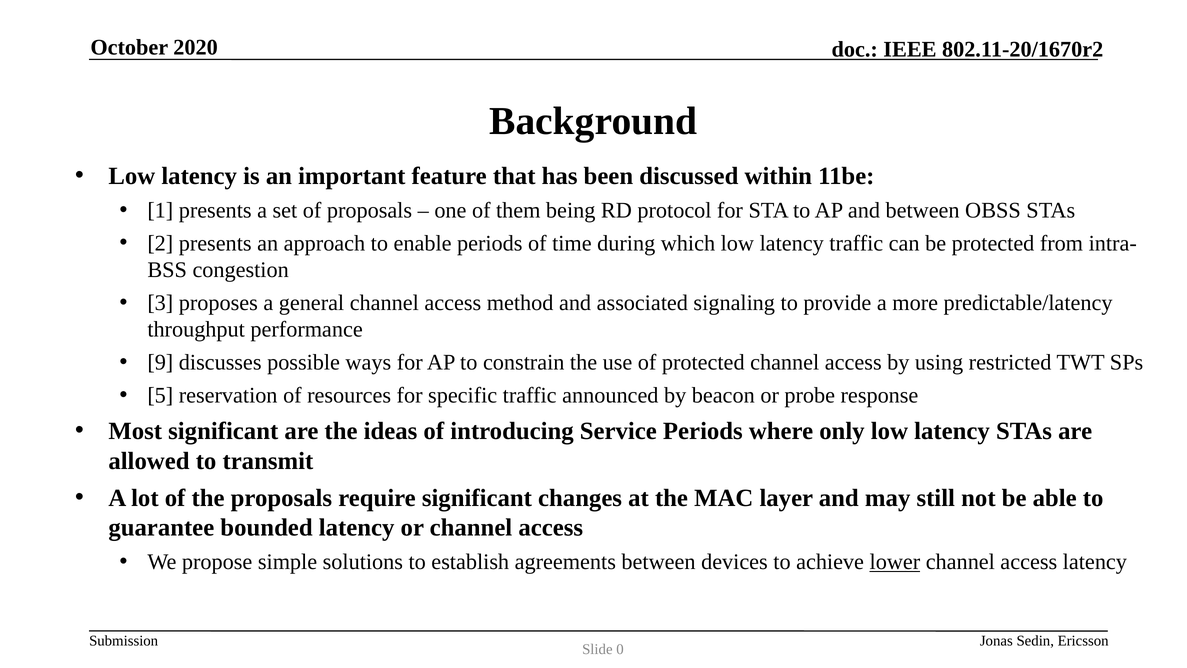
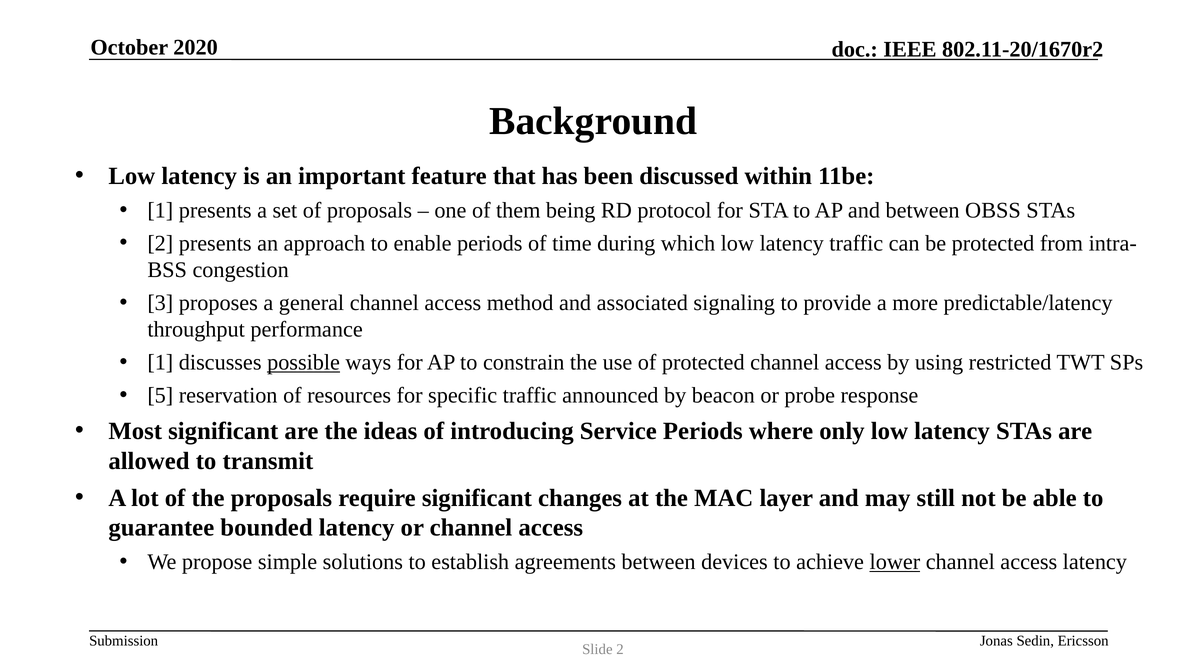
9: 9 -> 1 (160, 362)
possible underline: none -> present (304, 362)
Slide 0: 0 -> 2 (620, 649)
